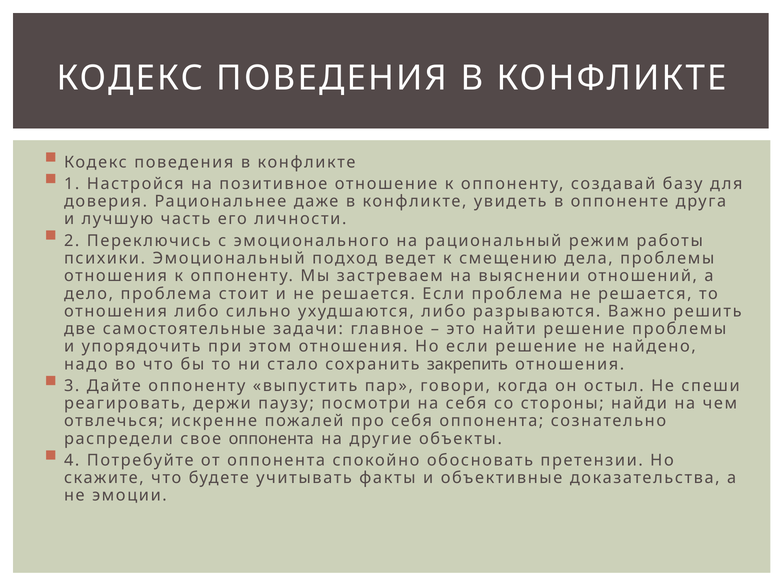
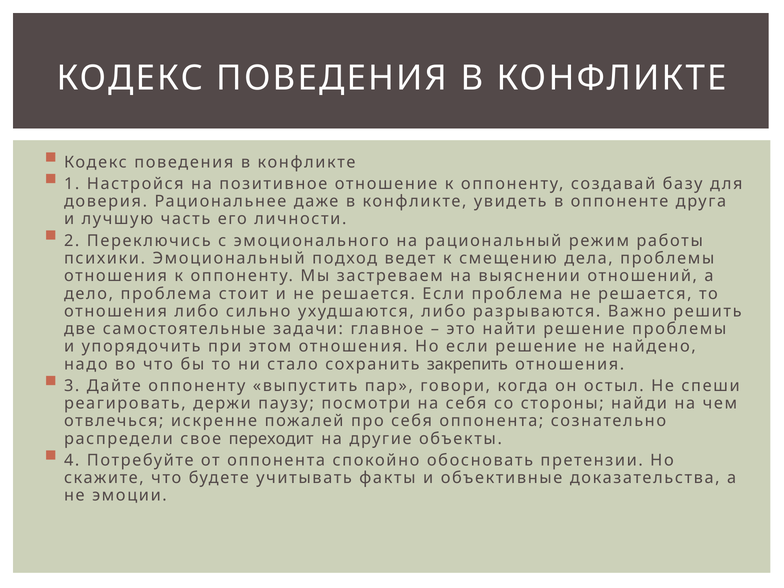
свое оппонента: оппонента -> переходит (271, 439)
